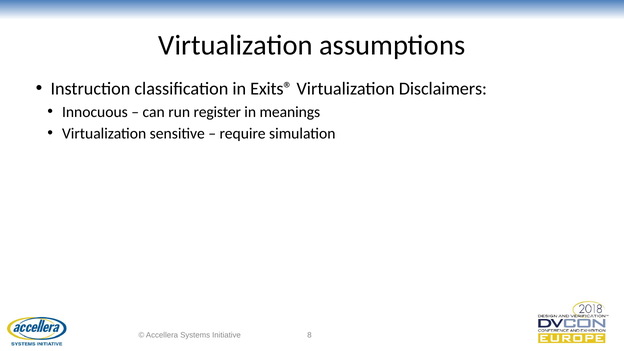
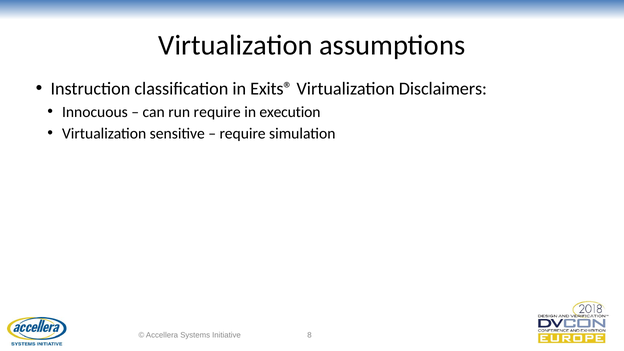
run register: register -> require (217, 112)
meanings: meanings -> execution (290, 112)
